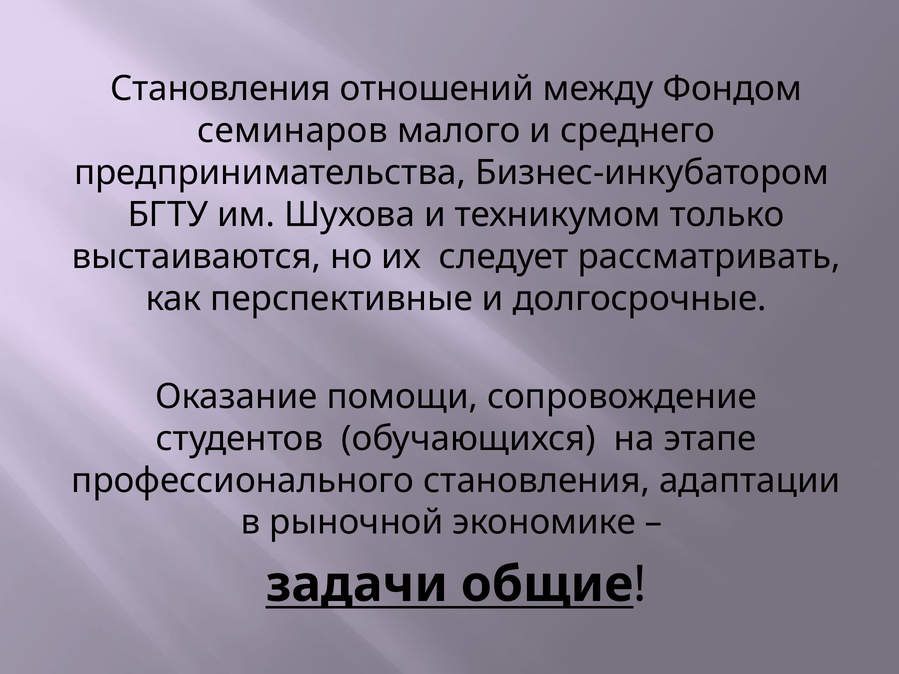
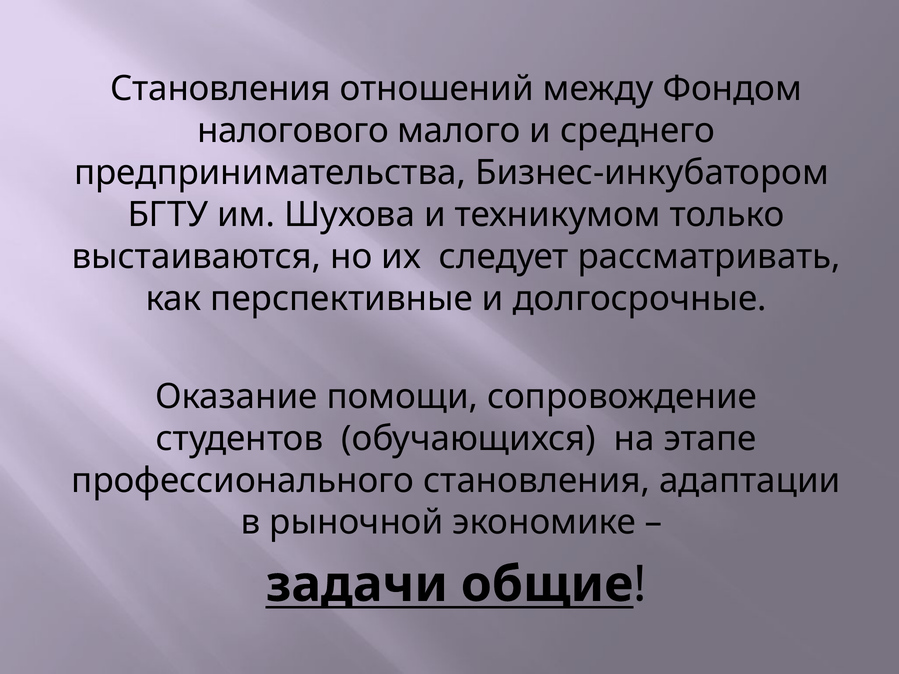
семинаров: семинаров -> налогового (293, 131)
